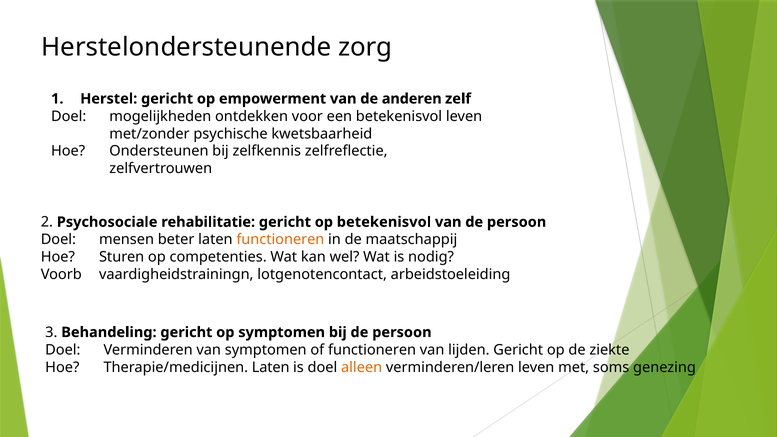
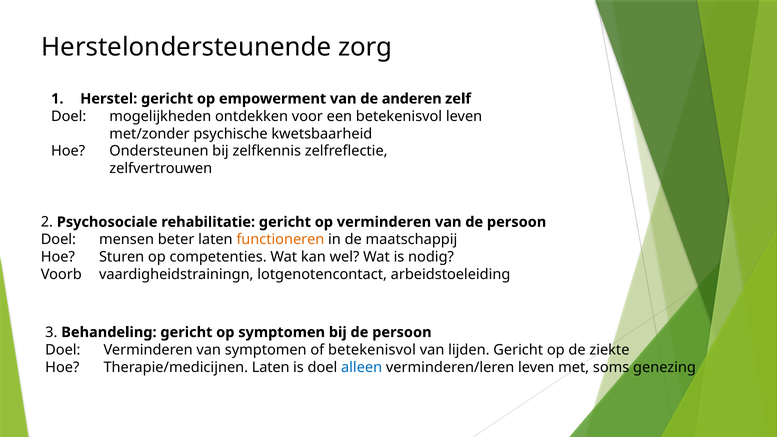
op betekenisvol: betekenisvol -> verminderen (384, 222)
of functioneren: functioneren -> betekenisvol (372, 350)
alleen colour: orange -> blue (362, 367)
